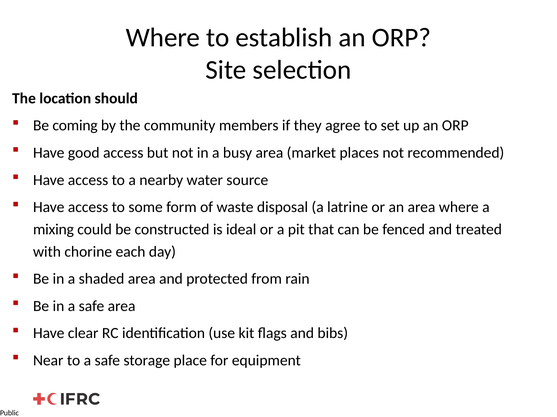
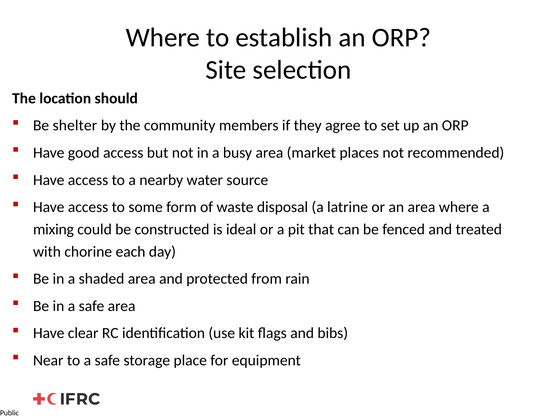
coming: coming -> shelter (75, 126)
